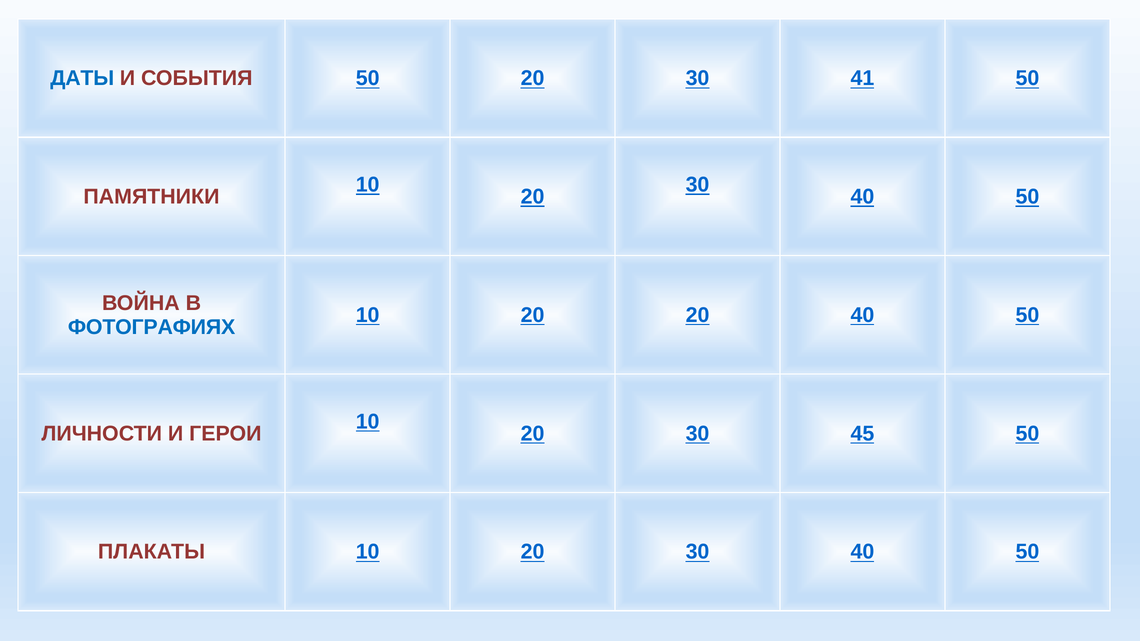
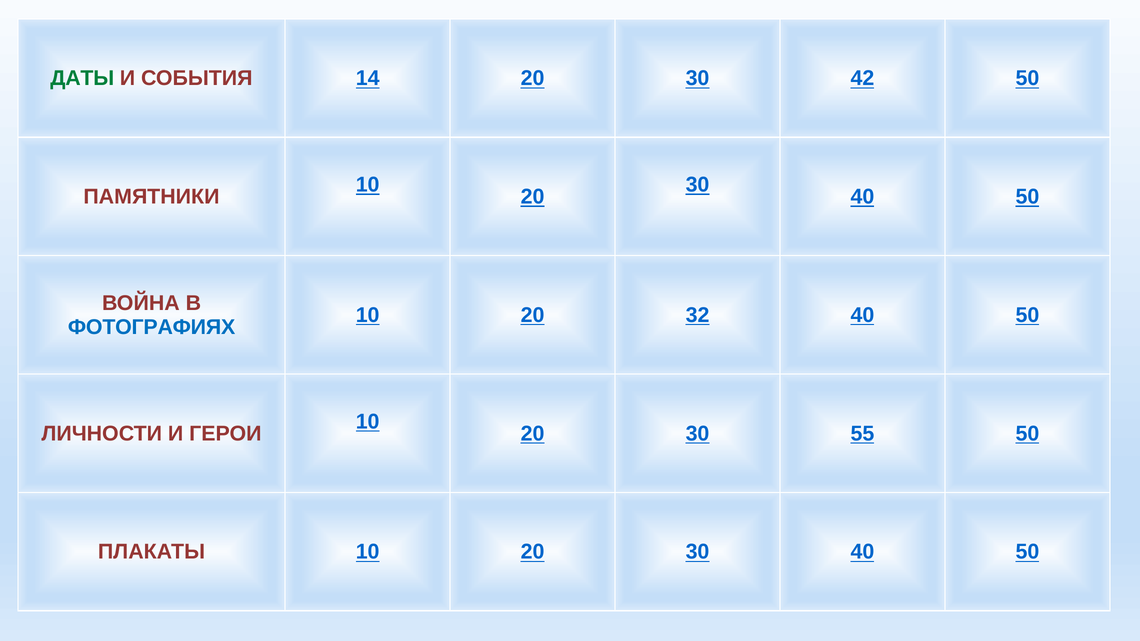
ДАТЫ colour: blue -> green (82, 78)
СОБЫТИЯ 50: 50 -> 14 (368, 78)
41: 41 -> 42 (862, 78)
20 20: 20 -> 32 (698, 315)
45: 45 -> 55 (862, 434)
